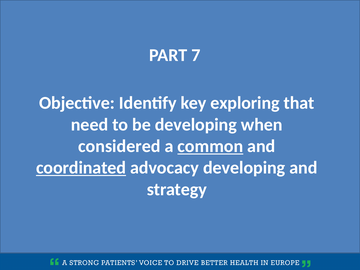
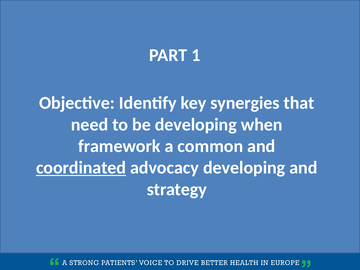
7: 7 -> 1 (196, 55)
exploring: exploring -> synergies (245, 103)
considered: considered -> framework (119, 146)
common underline: present -> none (210, 146)
